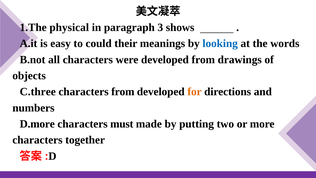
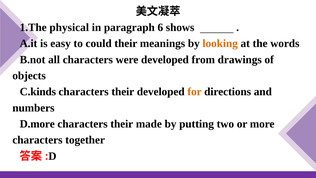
3: 3 -> 6 (160, 27)
looking colour: blue -> orange (220, 43)
C.three: C.three -> C.kinds (38, 92)
from: from -> their (123, 92)
must: must -> their (122, 124)
